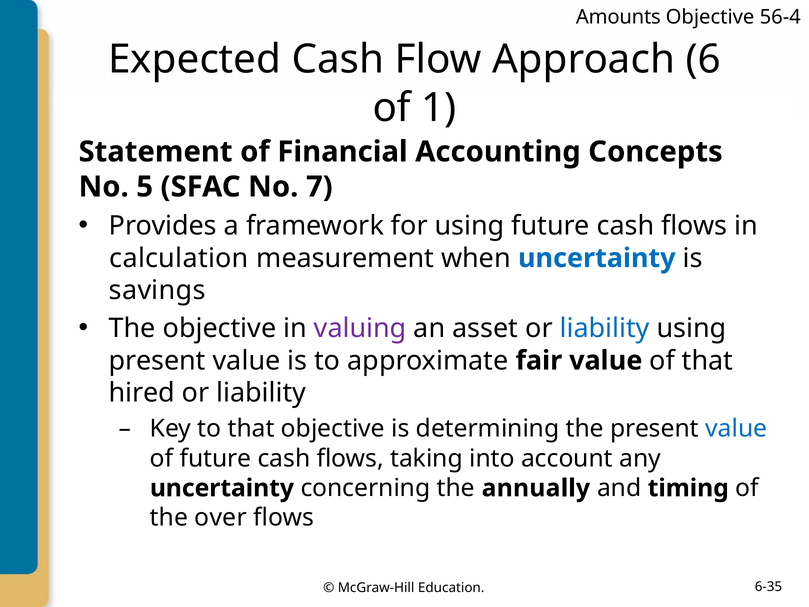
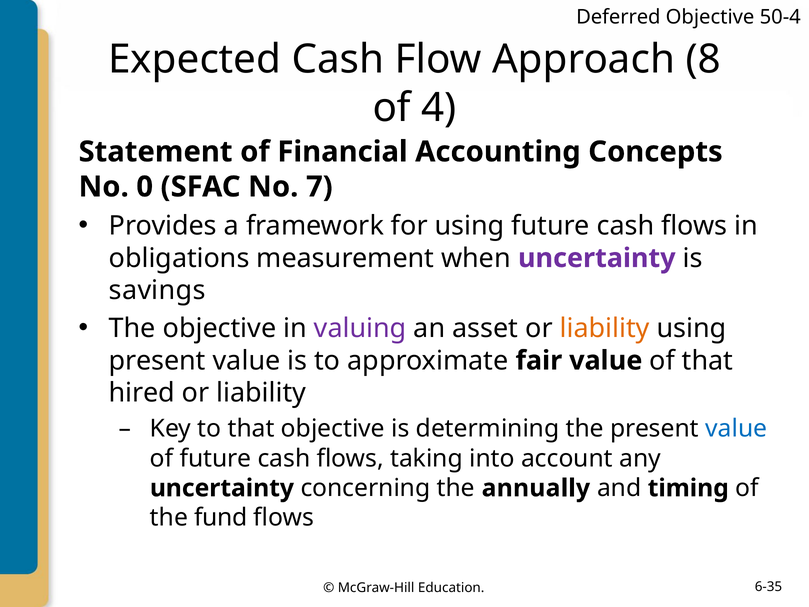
Amounts: Amounts -> Deferred (618, 17)
56-4: 56-4 -> 50-4 (780, 17)
6: 6 -> 8 (703, 59)
1: 1 -> 4 (439, 108)
5: 5 -> 0 (145, 187)
calculation: calculation -> obligations (179, 258)
uncertainty colour: blue -> purple (597, 258)
liability colour: blue -> orange (605, 328)
over: over -> fund (221, 518)
